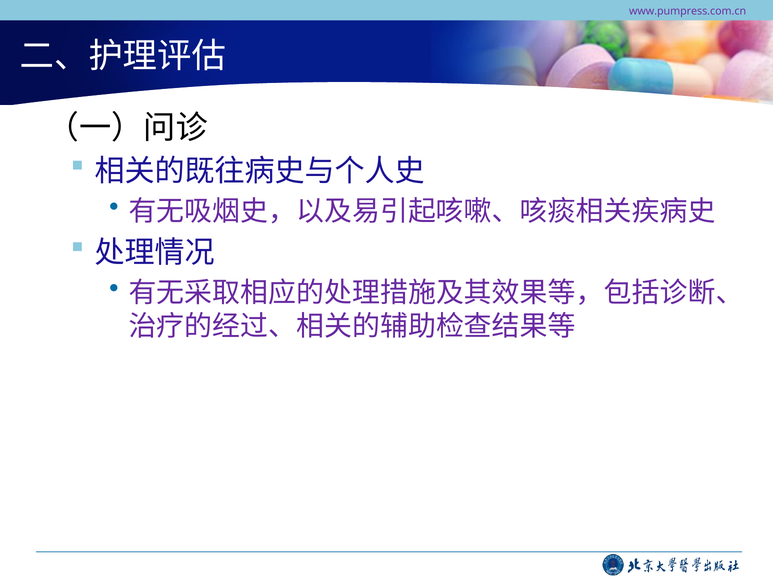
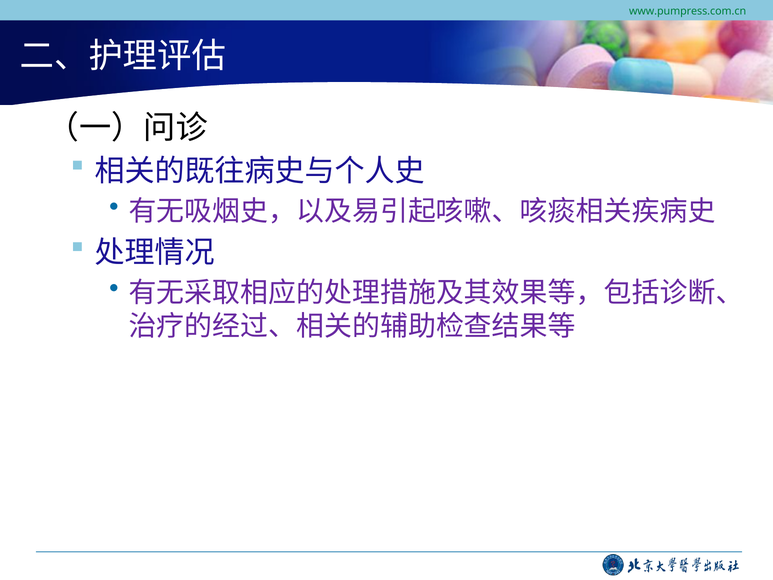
www.pumpress.com.cn colour: purple -> green (688, 11)
